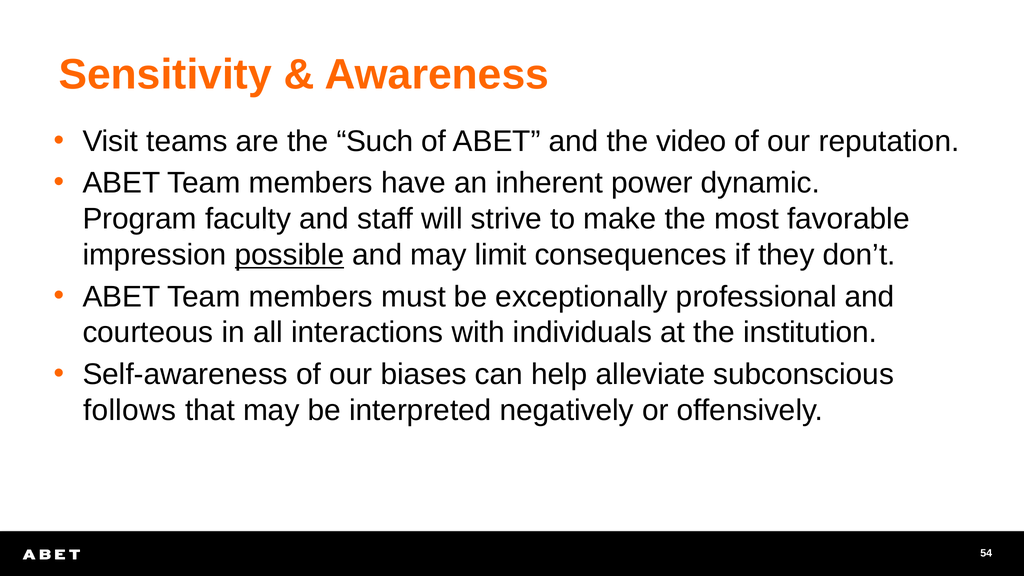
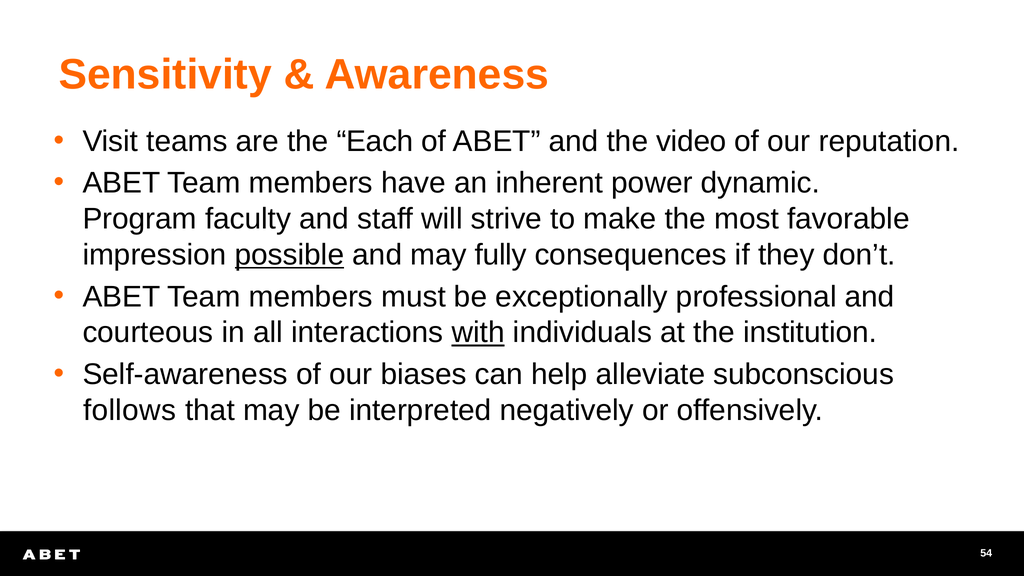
Such: Such -> Each (375, 141)
limit: limit -> fully (501, 255)
with underline: none -> present (478, 333)
